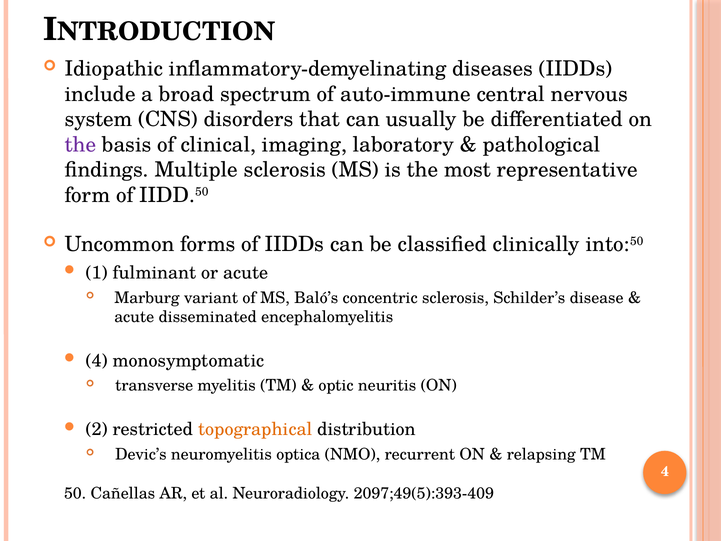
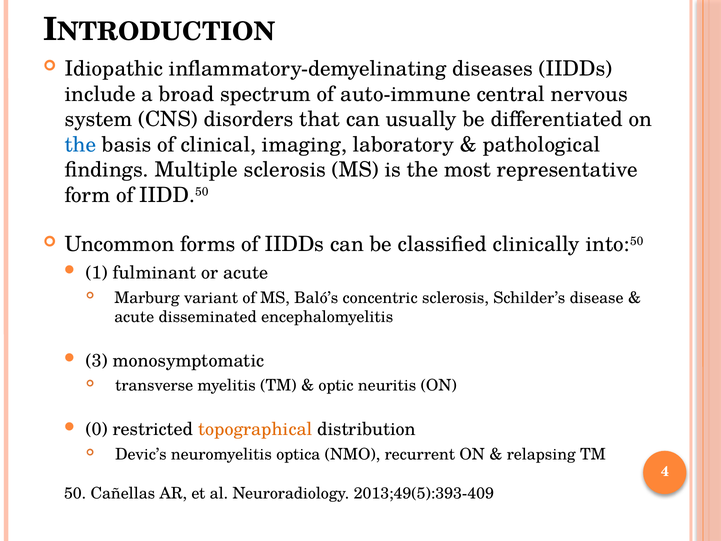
the colour: purple -> blue (81, 145)
4: 4 -> 3 (97, 361)
2: 2 -> 0 (97, 429)
2097;49(5):393-409: 2097;49(5):393-409 -> 2013;49(5):393-409 (424, 493)
